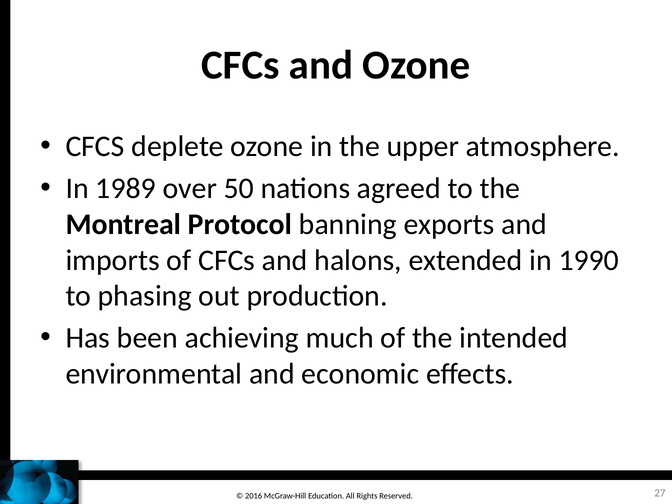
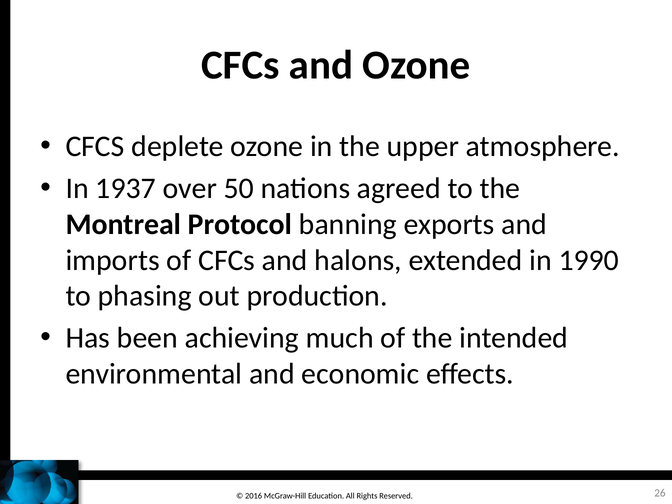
1989: 1989 -> 1937 (126, 188)
27: 27 -> 26 (660, 493)
